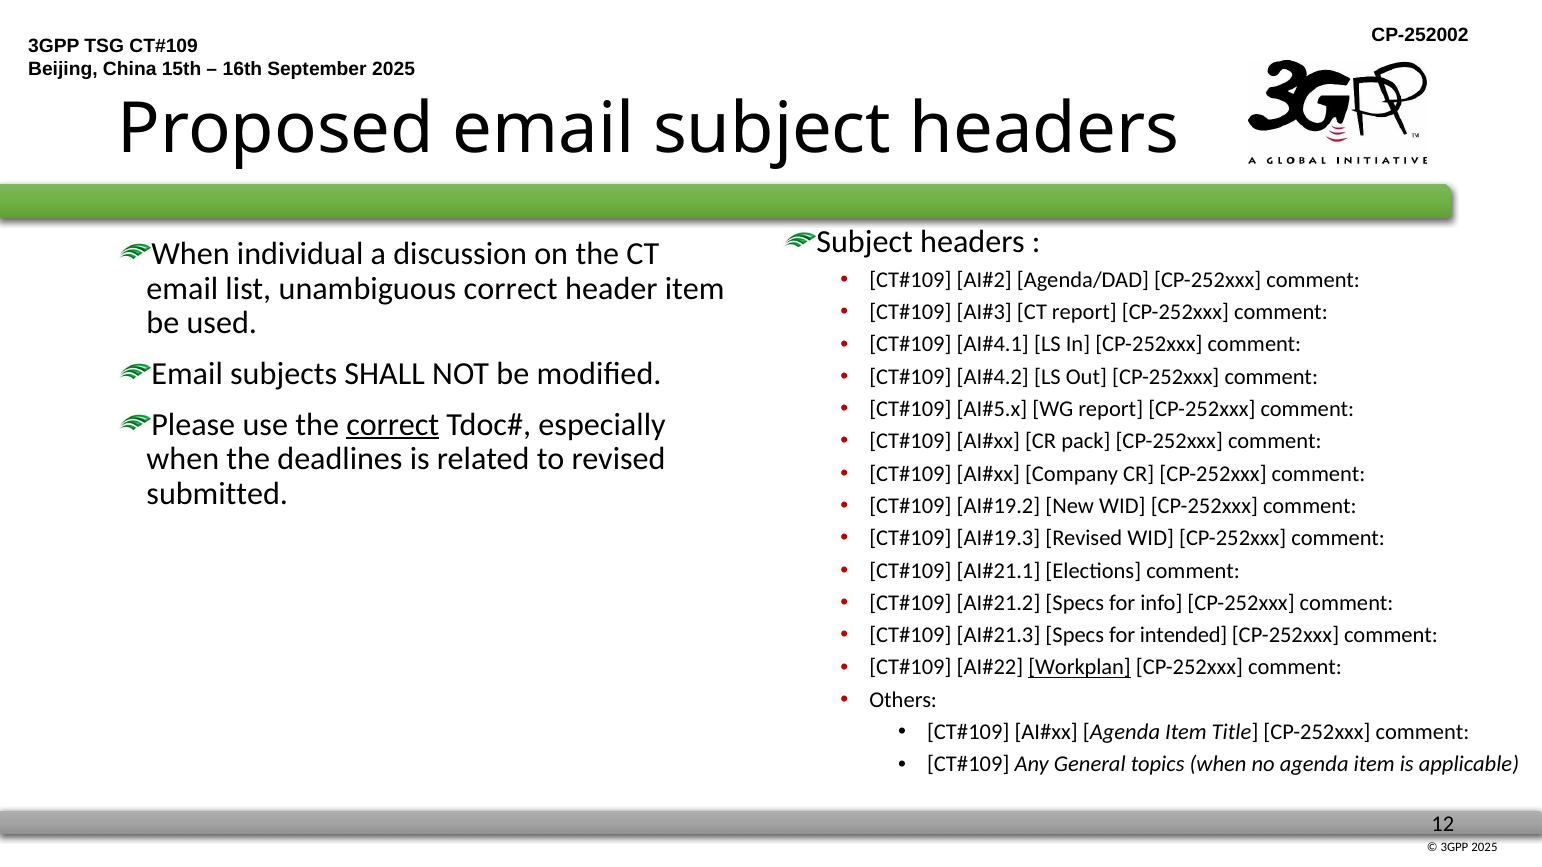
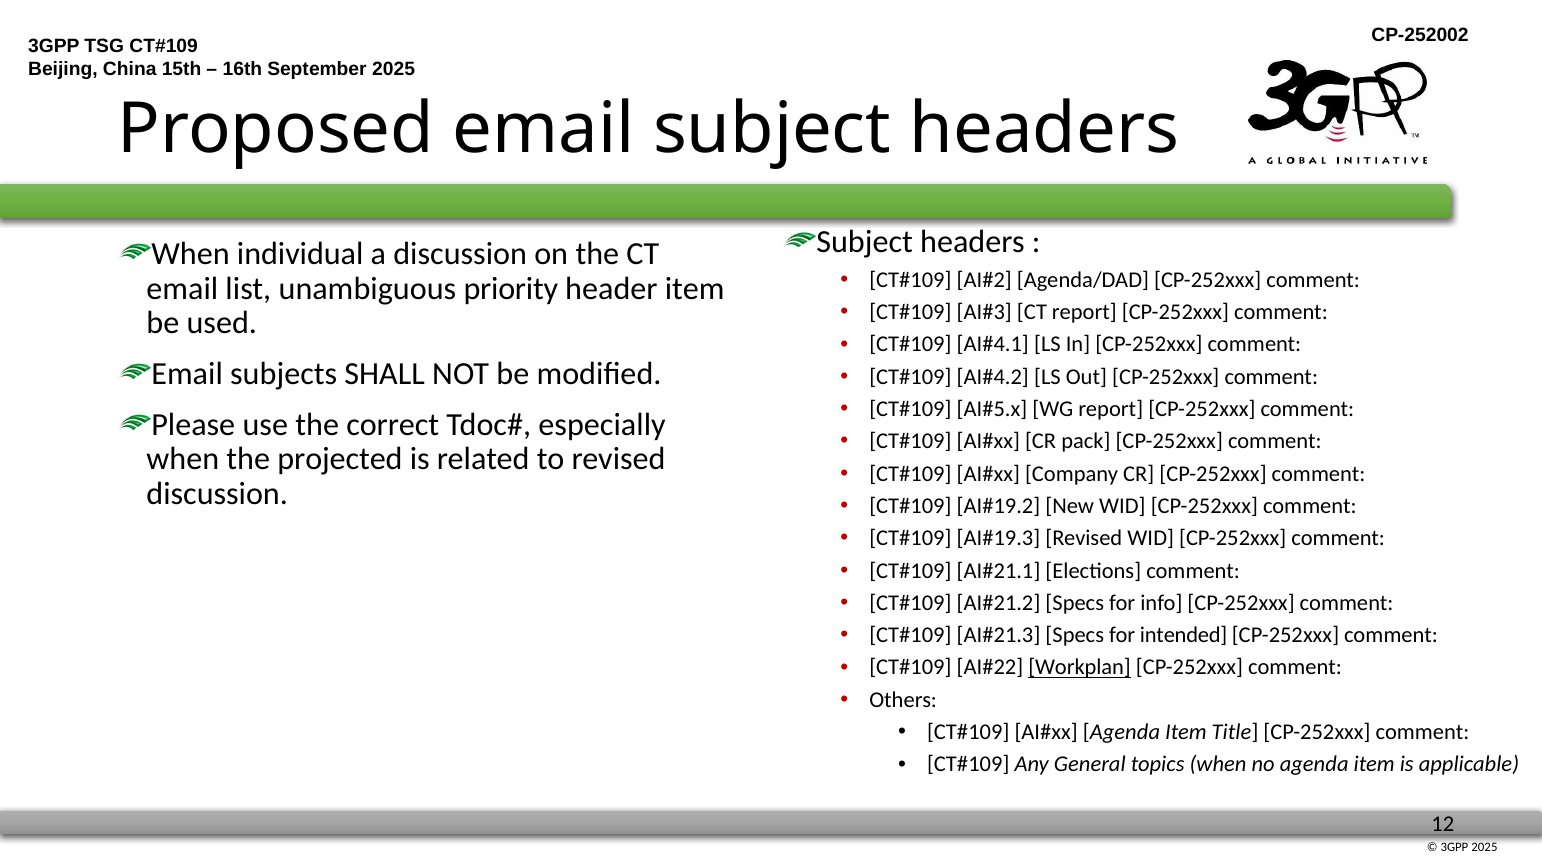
unambiguous correct: correct -> priority (511, 289)
correct underline: present -> none (393, 425)
deadlines: deadlines -> projected (340, 459)
submitted: submitted -> discussion (217, 494)
